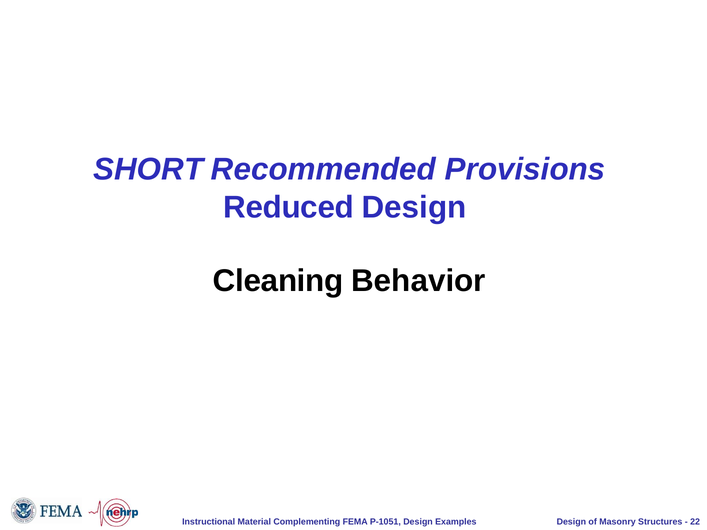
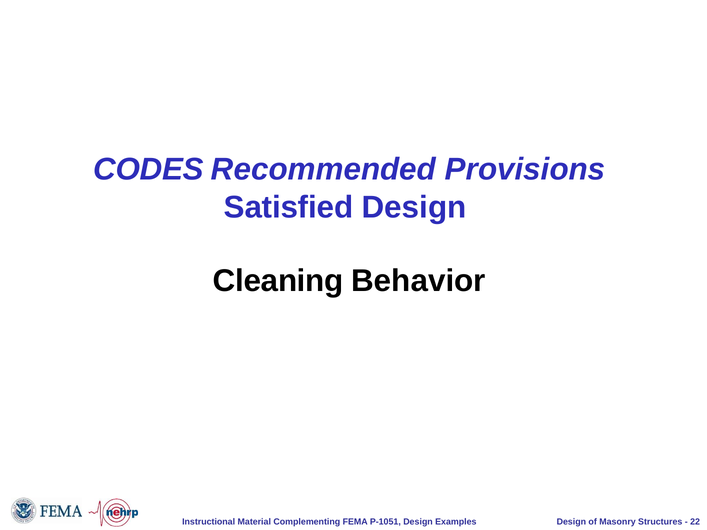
SHORT: SHORT -> CODES (148, 170)
Reduced: Reduced -> Satisfied (289, 207)
